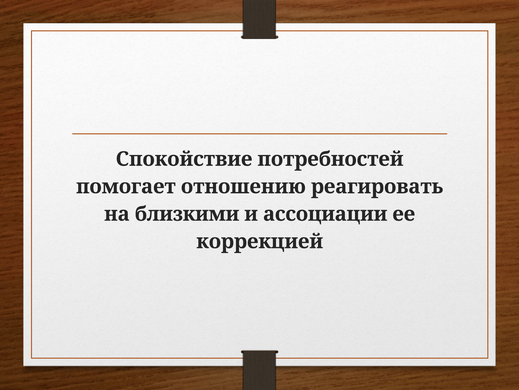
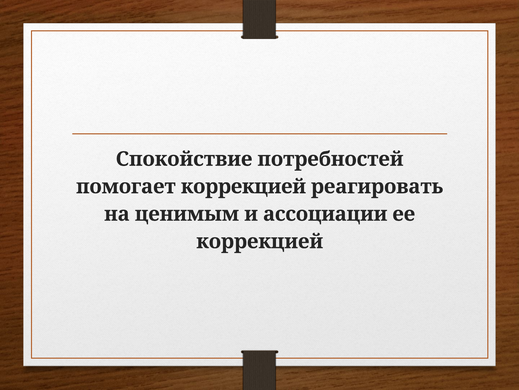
помогает отношению: отношению -> коррекцией (243, 186)
близкими: близкими -> ценимым (187, 214)
